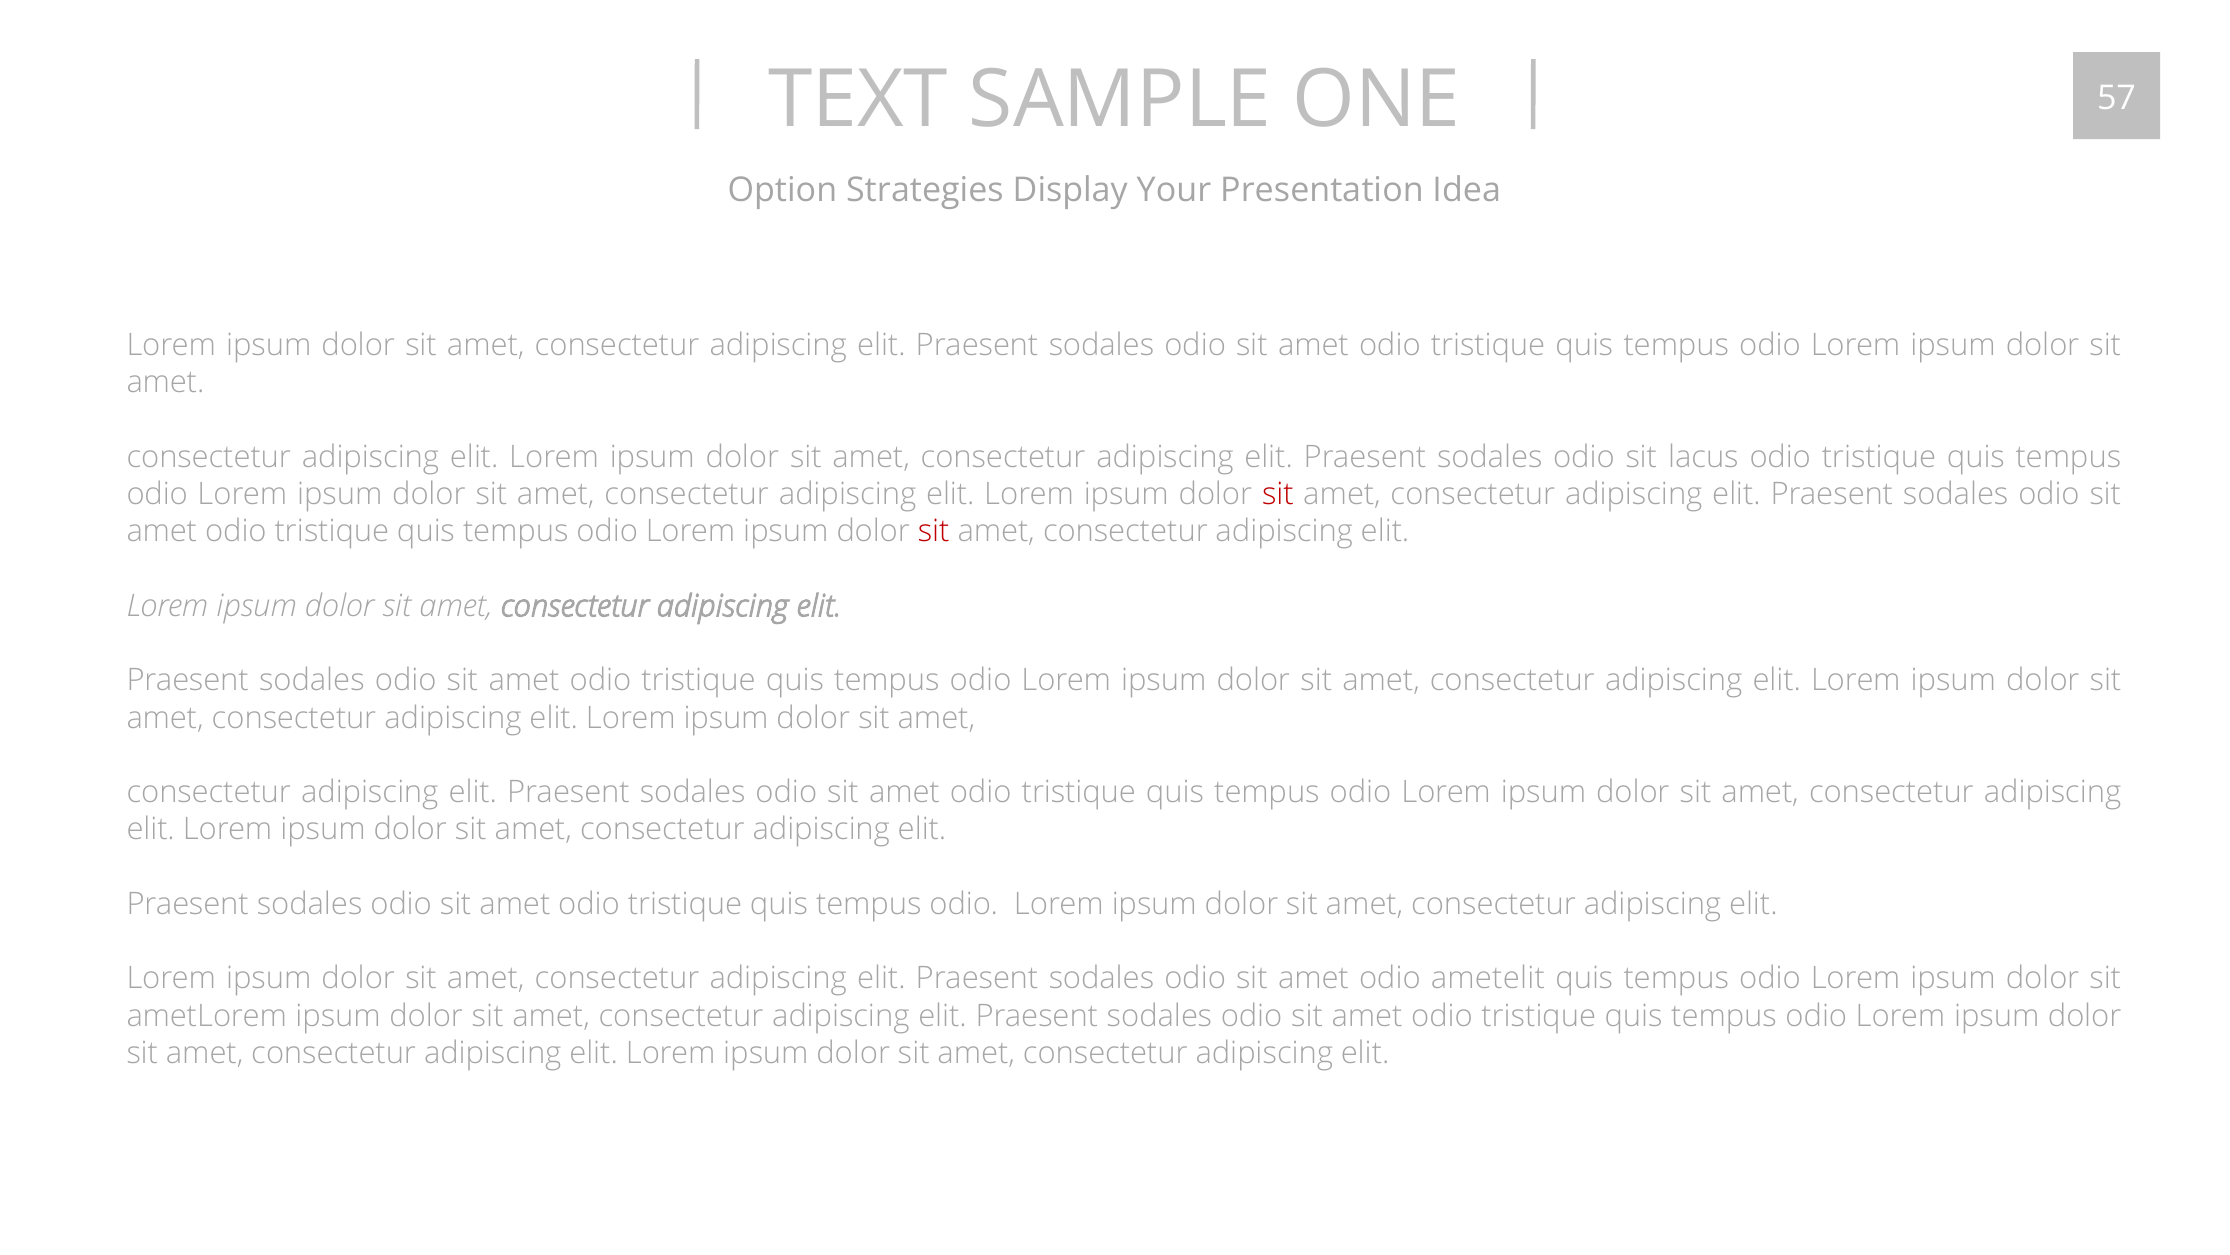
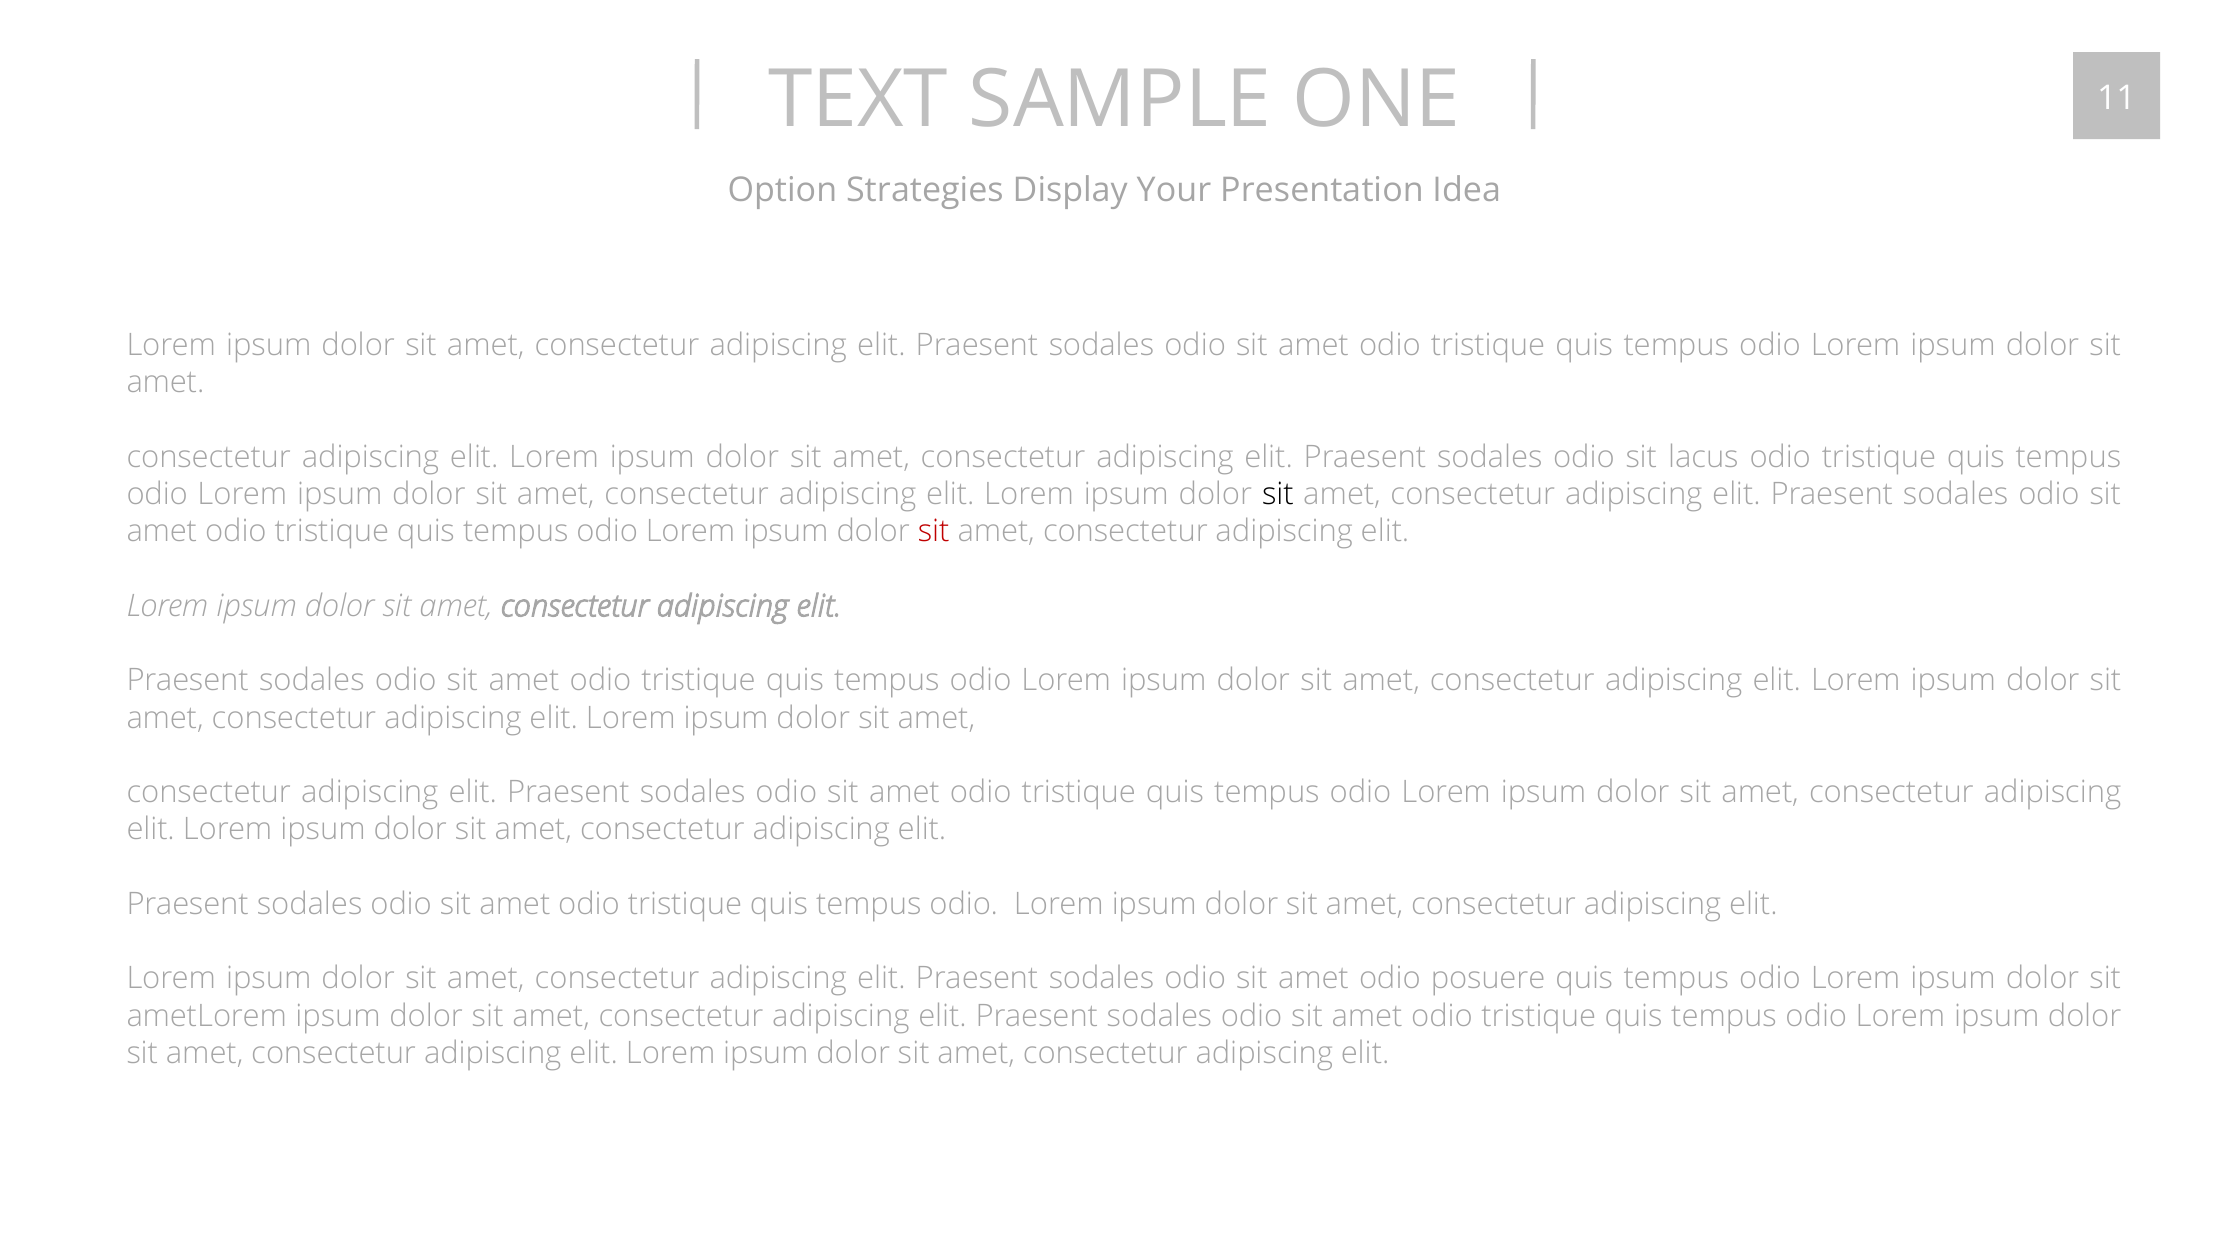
57: 57 -> 11 (2116, 98)
sit colour: red -> black (1278, 494)
ametelit: ametelit -> posuere (1488, 978)
